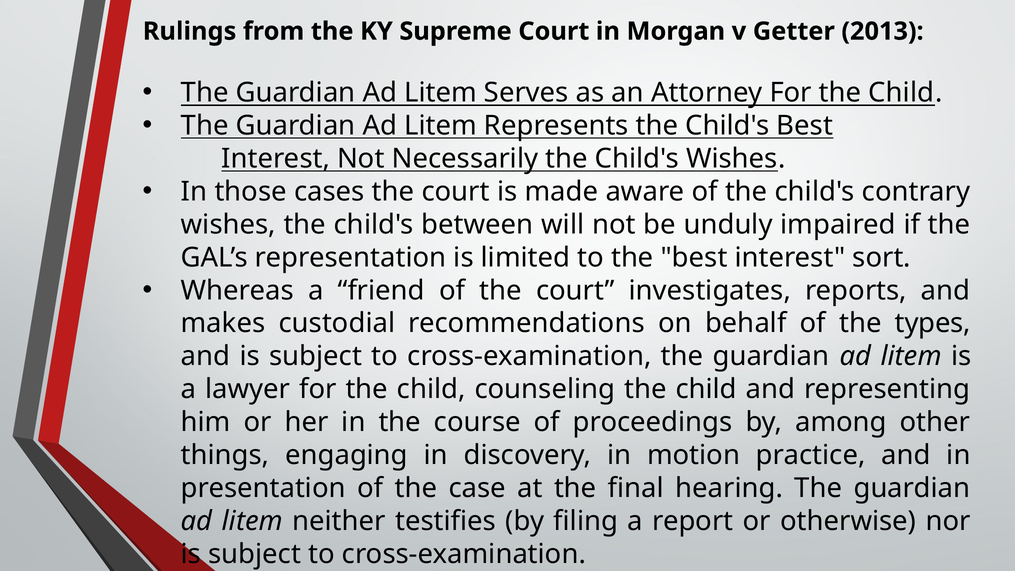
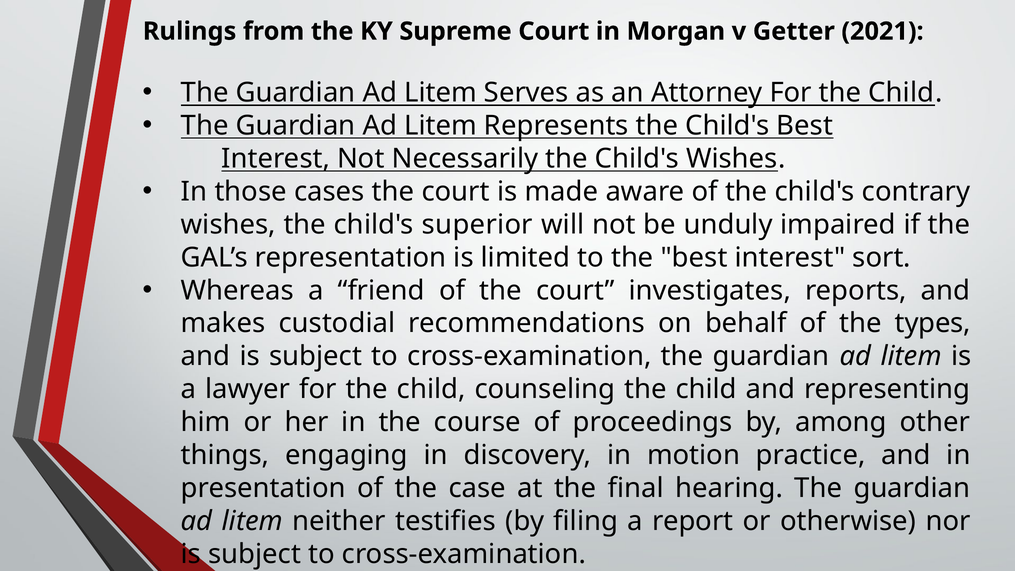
2013: 2013 -> 2021 (883, 31)
between: between -> superior (477, 224)
